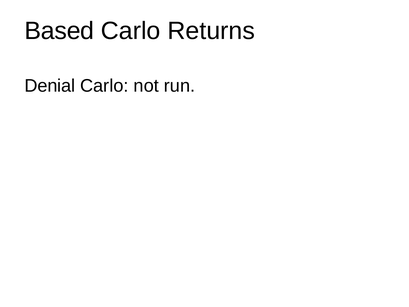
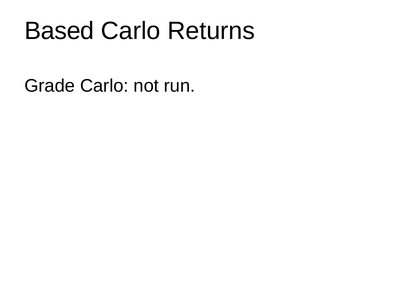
Denial: Denial -> Grade (50, 86)
